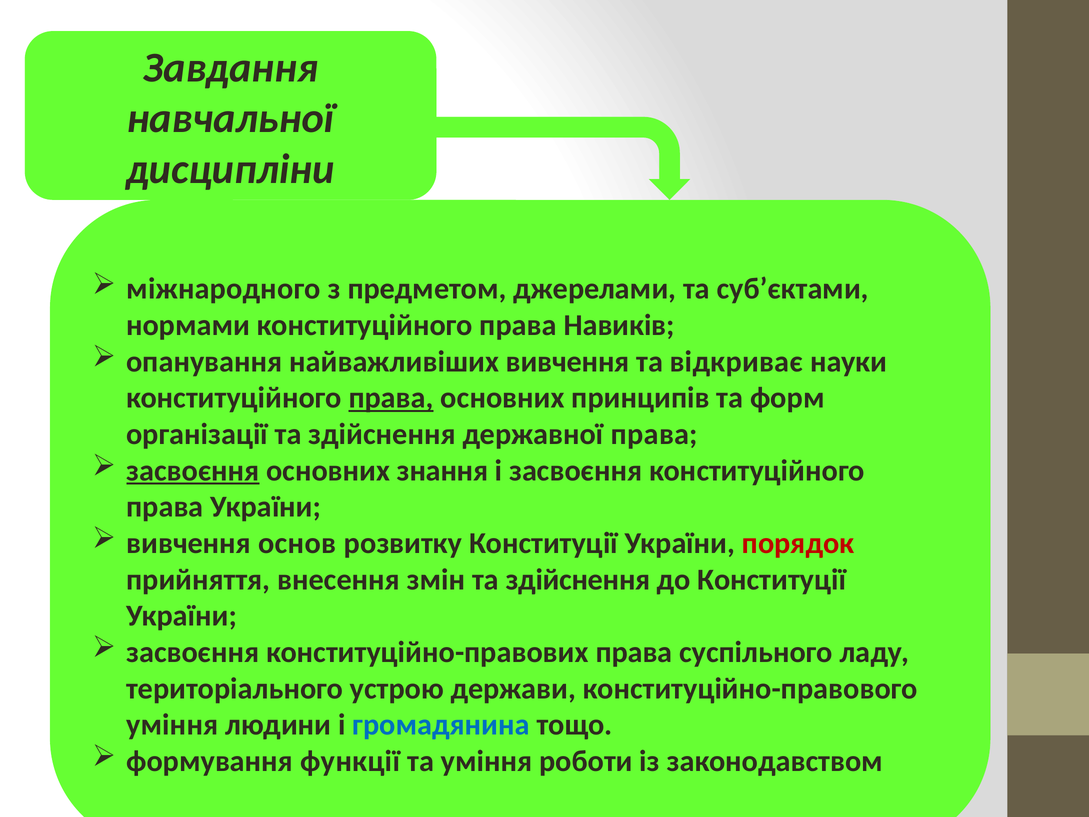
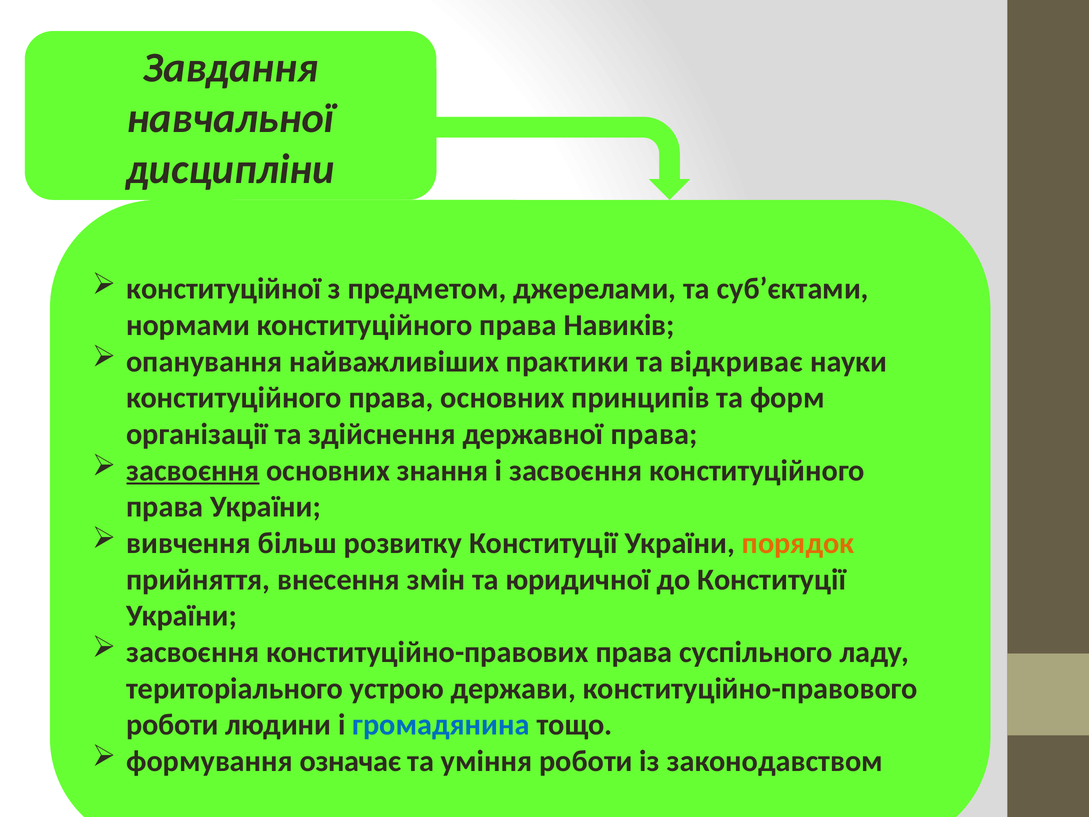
міжнародного: міжнародного -> конституційної (224, 289)
найважливіших вивчення: вивчення -> практики (568, 361)
права underline: present -> none (391, 398)
основ: основ -> більш (297, 543)
порядок colour: red -> orange (798, 543)
змін та здійснення: здійснення -> юридичної (578, 579)
уміння: уміння -> роботи (172, 725)
функції: функції -> означає (350, 761)
